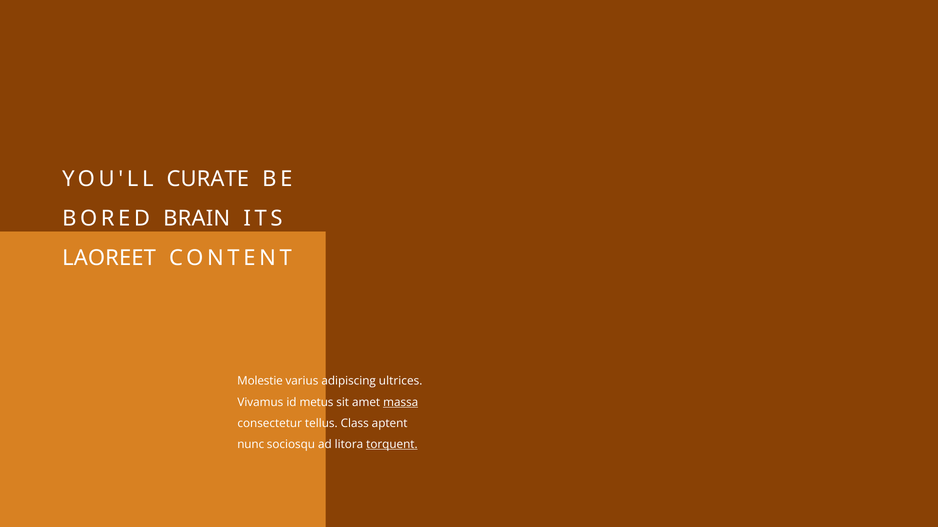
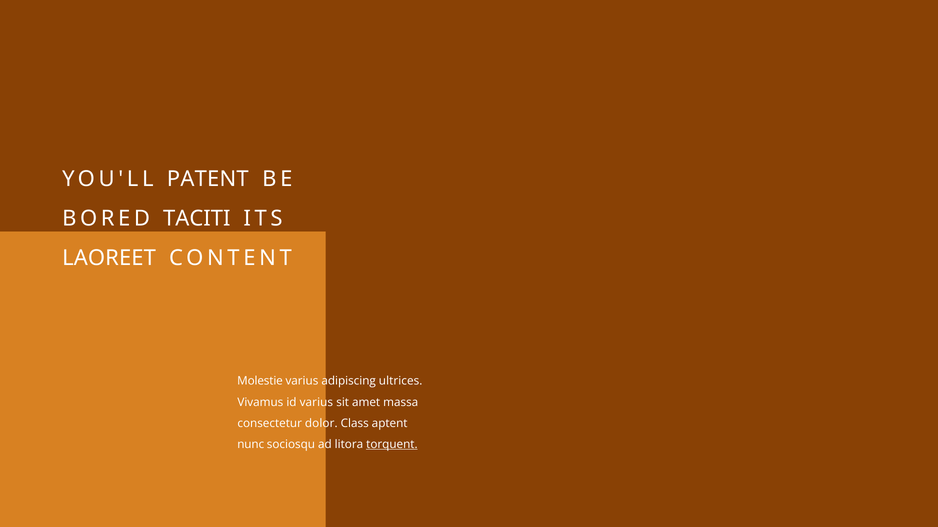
CURATE: CURATE -> PATENT (208, 179)
BRAIN: BRAIN -> TACITI (197, 219)
id metus: metus -> varius (316, 403)
massa underline: present -> none (401, 403)
tellus: tellus -> dolor (321, 424)
